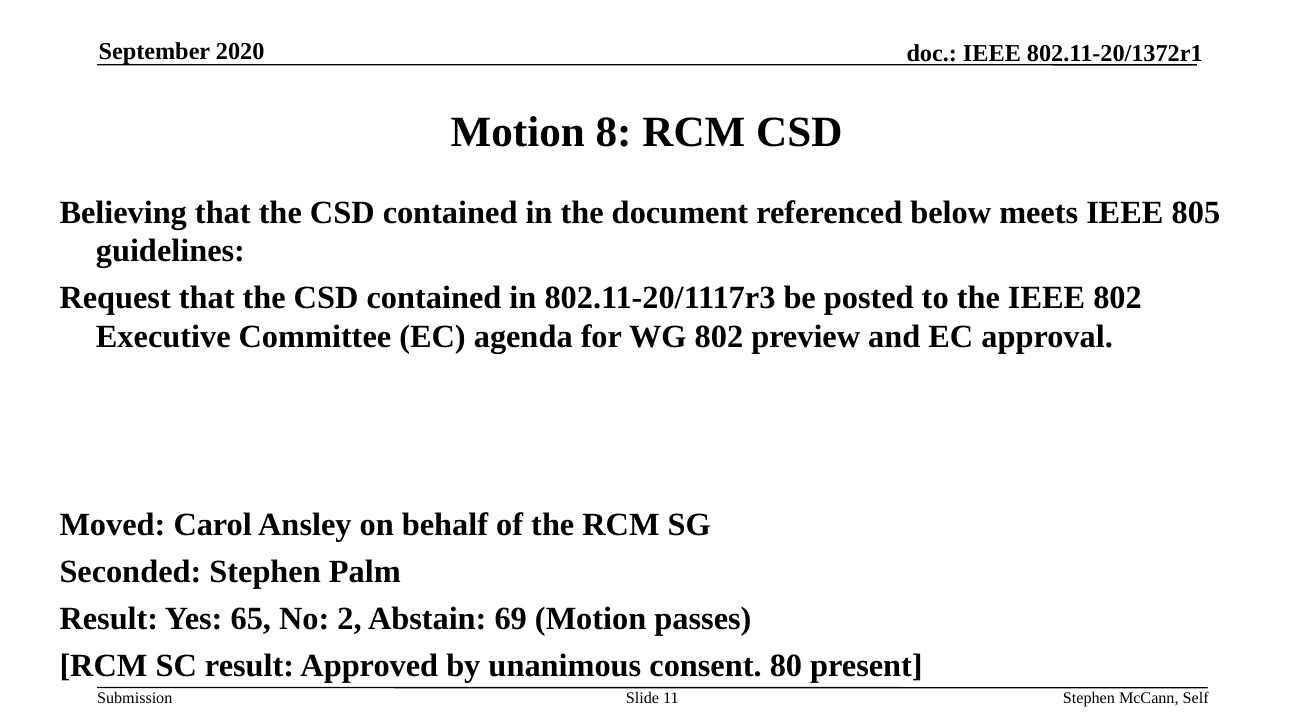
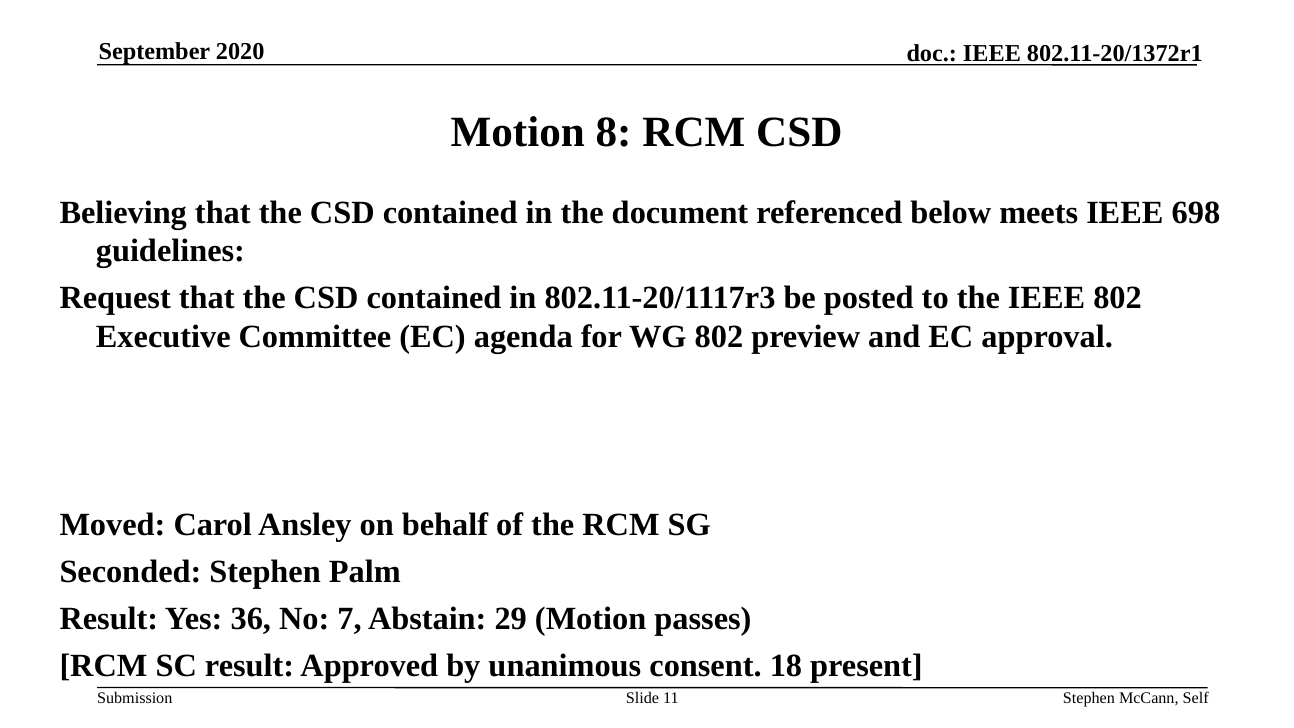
805: 805 -> 698 (1196, 212)
65: 65 -> 36 (251, 618)
2: 2 -> 7 (350, 618)
69: 69 -> 29 (511, 618)
80: 80 -> 18 (786, 665)
